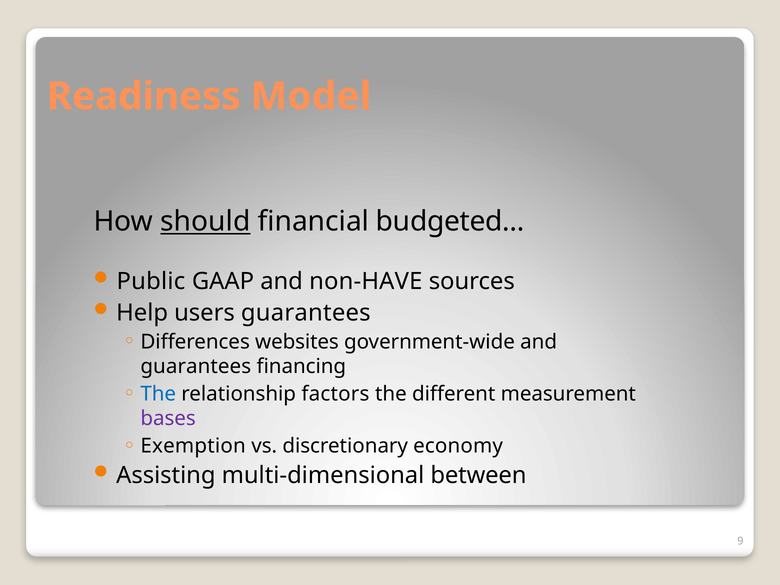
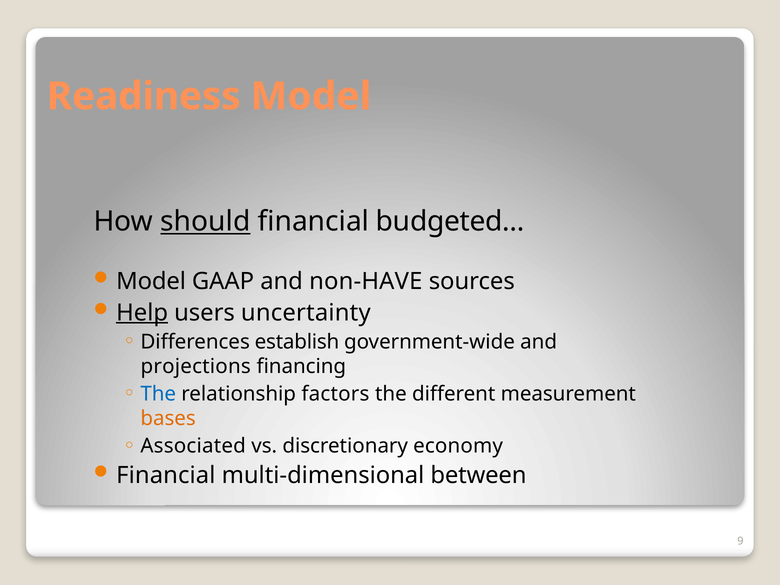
Public: Public -> Model (151, 281)
Help underline: none -> present (142, 313)
users guarantees: guarantees -> uncertainty (306, 313)
websites: websites -> establish (297, 342)
guarantees: guarantees -> projections (196, 366)
bases colour: purple -> orange (168, 419)
Exemption: Exemption -> Associated (193, 446)
Assisting: Assisting -> Financial (166, 475)
